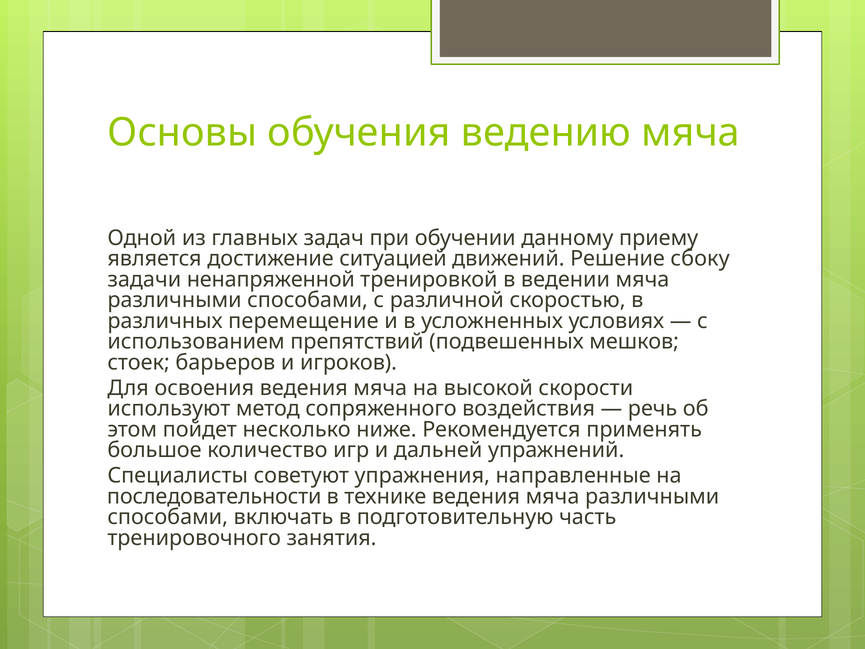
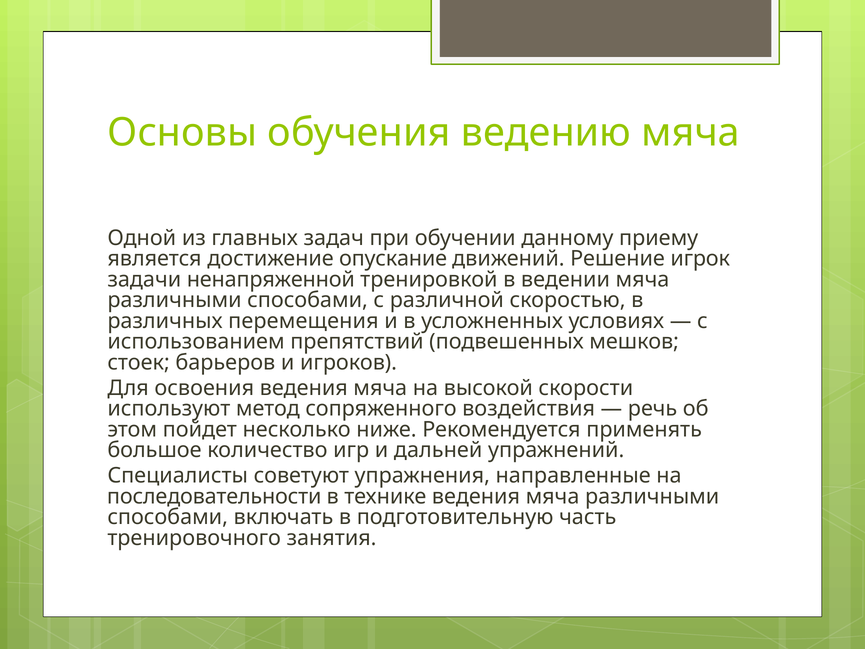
ситуацией: ситуацией -> опускание (393, 259)
сбоку: сбоку -> игрок (700, 259)
перемещение: перемещение -> перемещения (303, 321)
